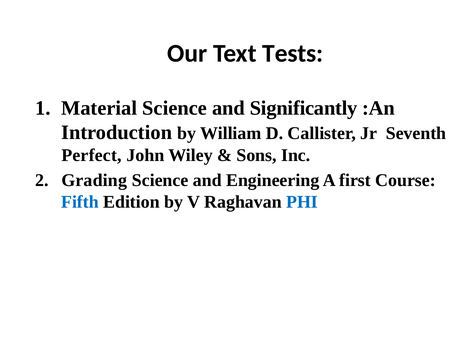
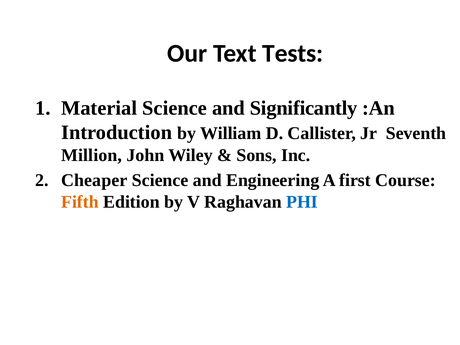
Perfect: Perfect -> Million (92, 155)
Grading: Grading -> Cheaper (94, 180)
Fifth colour: blue -> orange (80, 202)
